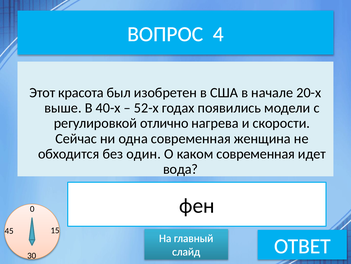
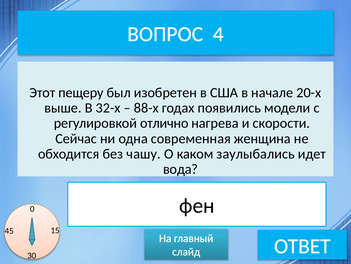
красота: красота -> пещеру (81, 92)
40-х: 40-х -> 32-х (108, 108)
52-х: 52-х -> 88-х (146, 108)
один: один -> чашу (144, 153)
каком современная: современная -> заулыбались (256, 153)
